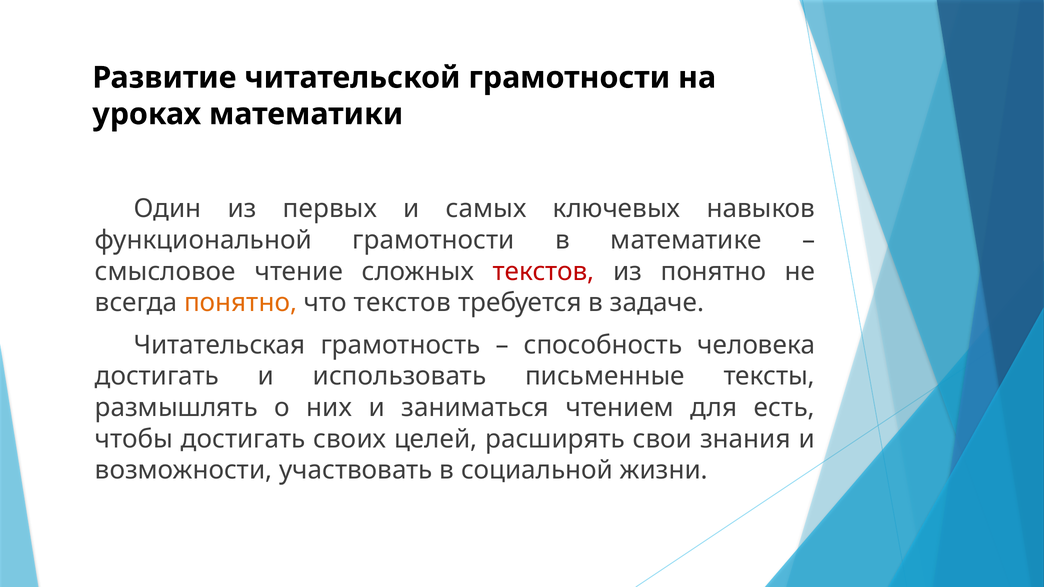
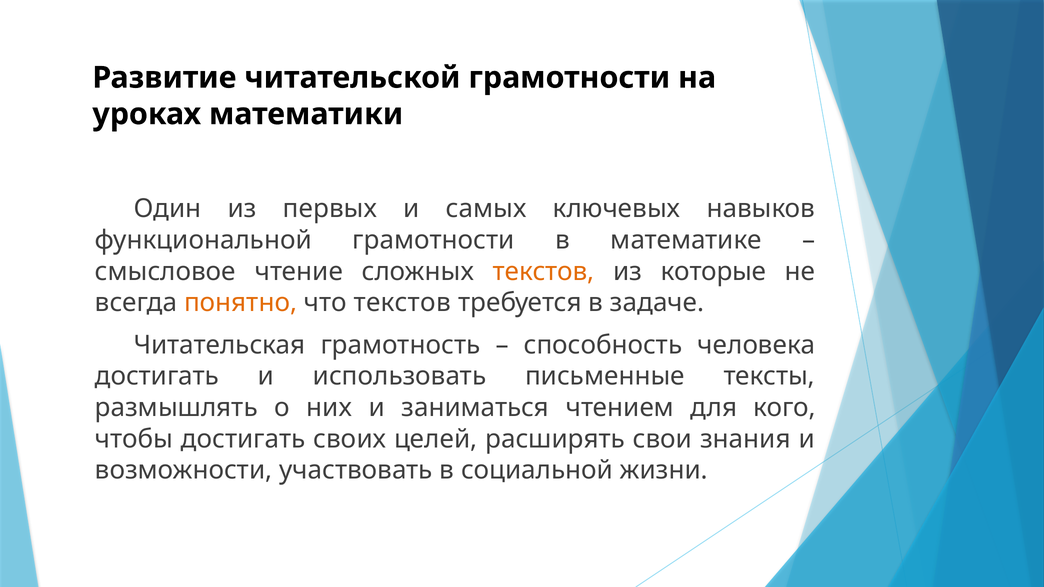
текстов colour: red -> orange (544, 272)
из понятно: понятно -> которые (714, 272)
есть: есть -> кого (785, 408)
